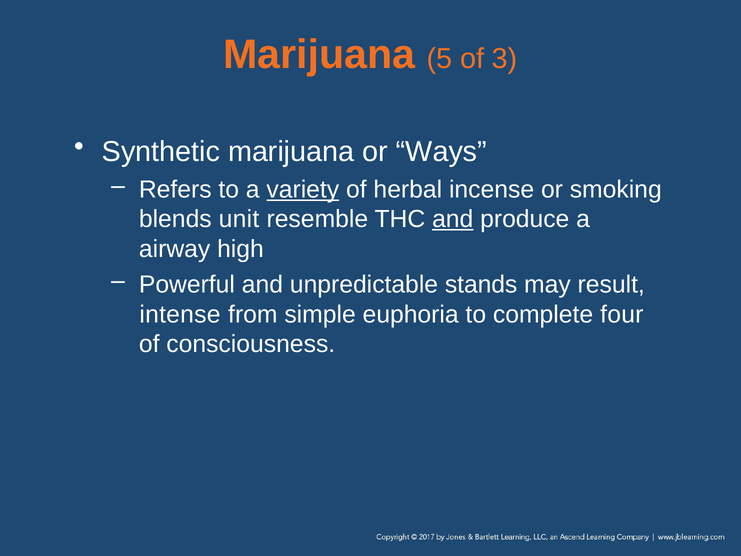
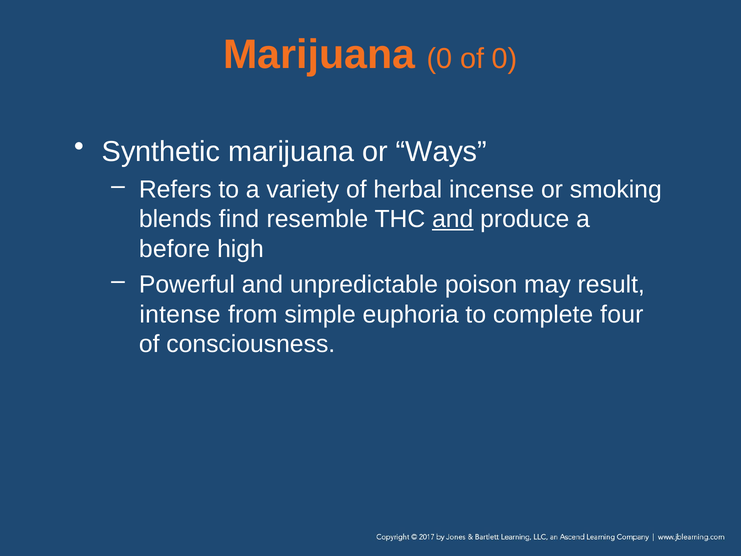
Marijuana 5: 5 -> 0 (439, 59)
of 3: 3 -> 0 (505, 59)
variety underline: present -> none (303, 189)
unit: unit -> find (239, 219)
airway: airway -> before (175, 249)
stands: stands -> poison (481, 285)
